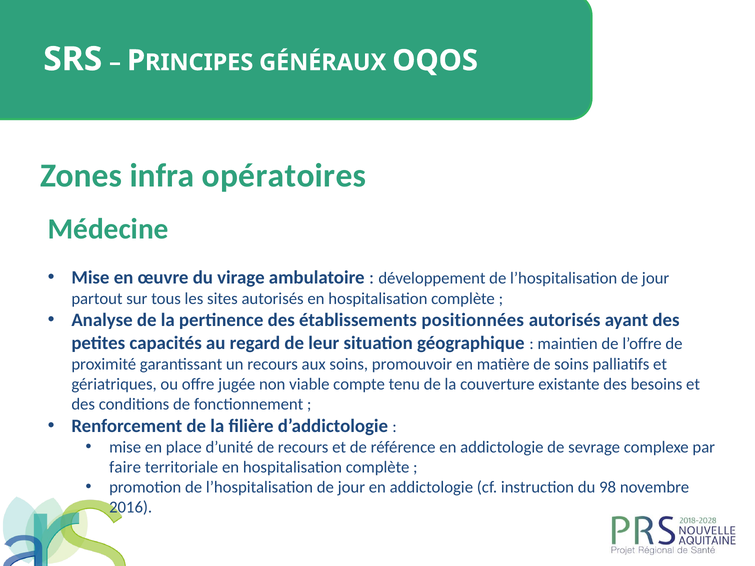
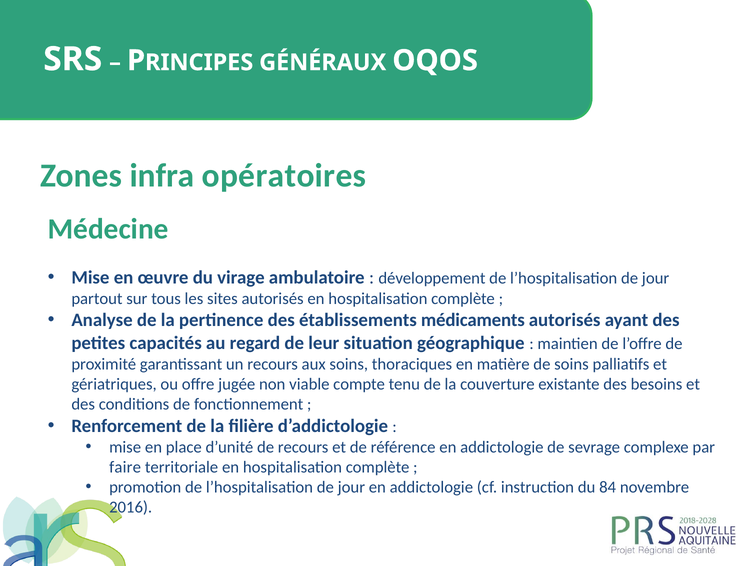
positionnées: positionnées -> médicaments (473, 320)
promouvoir: promouvoir -> thoraciques (412, 364)
98: 98 -> 84 (608, 487)
